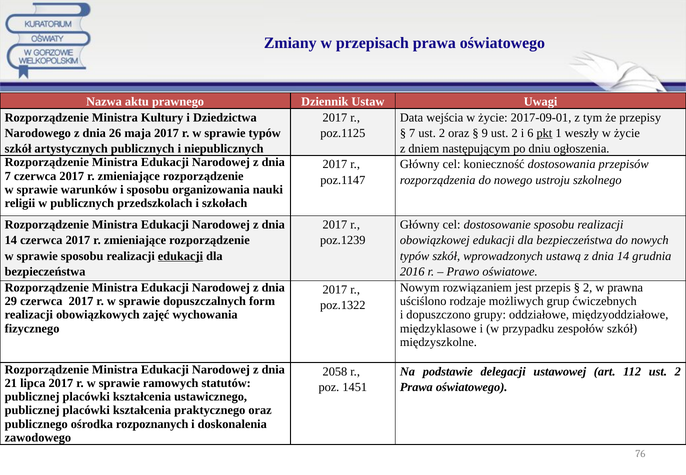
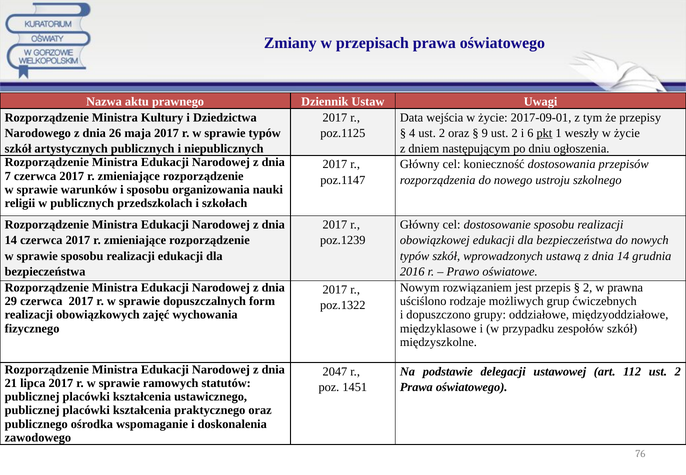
7: 7 -> 4 (412, 133)
edukacji underline: present -> none (180, 256)
2058: 2058 -> 2047 (335, 371)
rozpoznanych: rozpoznanych -> wspomaganie (152, 424)
